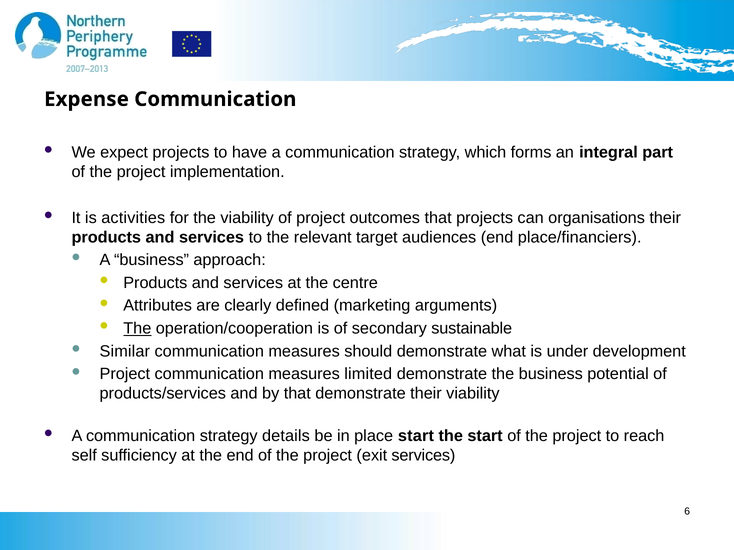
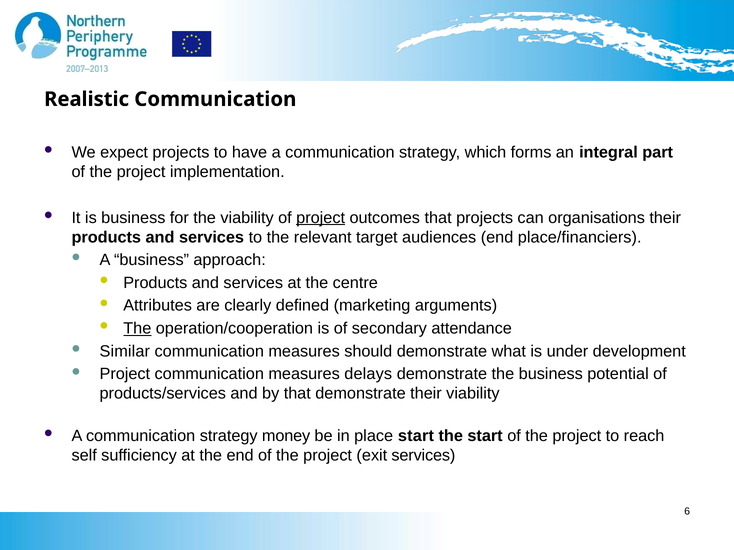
Expense: Expense -> Realistic (87, 99)
is activities: activities -> business (133, 218)
project underline: none -> present (321, 218)
sustainable: sustainable -> attendance (472, 329)
limited: limited -> delays (368, 374)
details: details -> money (286, 436)
